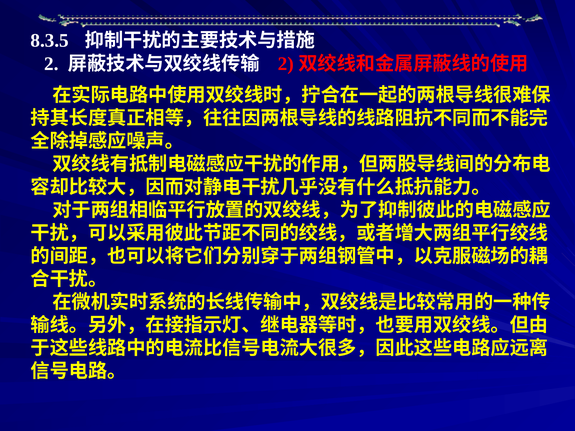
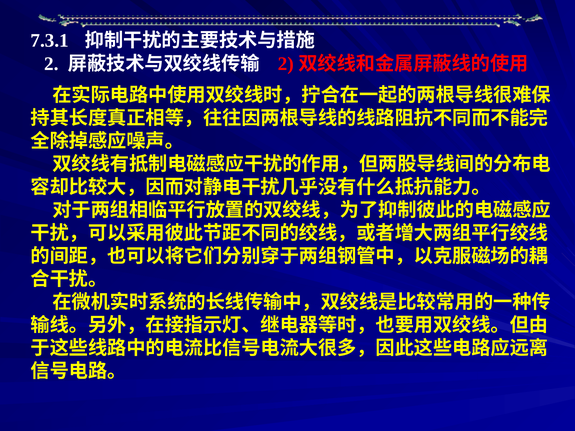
8.3.5: 8.3.5 -> 7.3.1 (50, 41)
